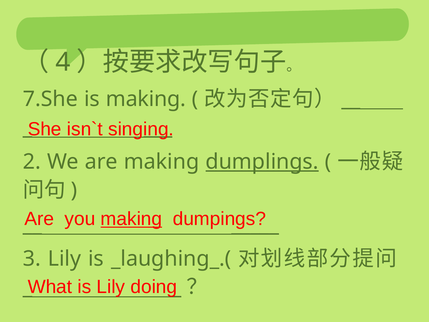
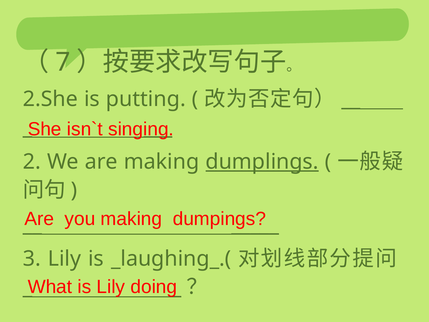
4: 4 -> 7 (63, 62)
7.She: 7.She -> 2.She (50, 99)
is making: making -> putting (146, 99)
making underline: present -> none (131, 219)
